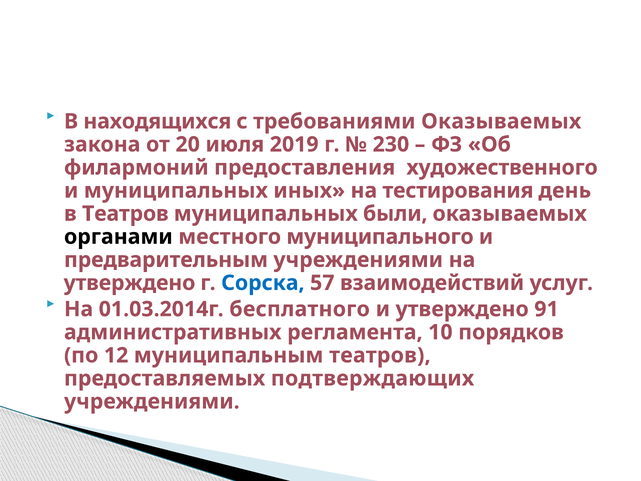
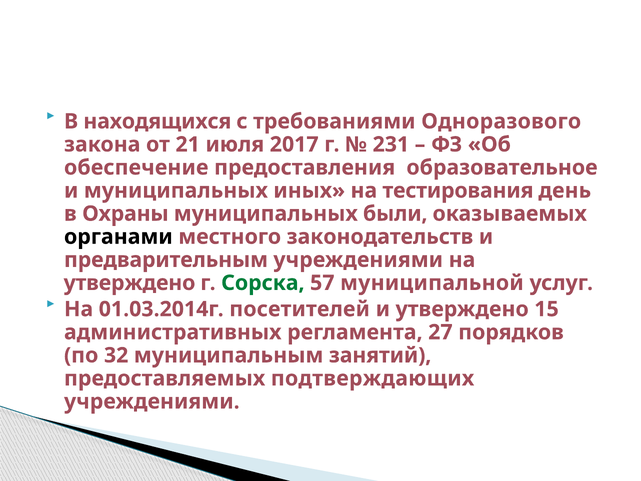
требованиями Оказываемых: Оказываемых -> Одноразового (501, 121)
20: 20 -> 21 (188, 144)
2019: 2019 -> 2017 (294, 144)
230: 230 -> 231 (391, 144)
филармоний: филармоний -> обеспечение (136, 167)
художественного: художественного -> образовательное (502, 167)
в Театров: Театров -> Охраны (125, 214)
муниципального: муниципального -> законодательств (380, 237)
Сорска colour: blue -> green (263, 283)
взаимодействий: взаимодействий -> муниципальной (432, 283)
бесплатного: бесплатного -> посетителей (300, 309)
91: 91 -> 15 (547, 309)
10: 10 -> 27 (440, 332)
12: 12 -> 32 (116, 355)
муниципальным театров: театров -> занятий (380, 355)
